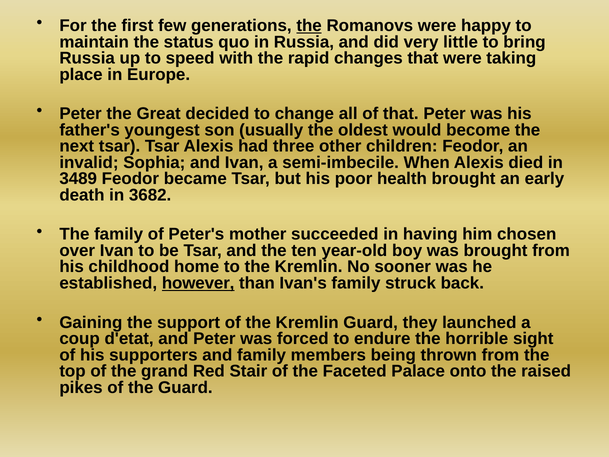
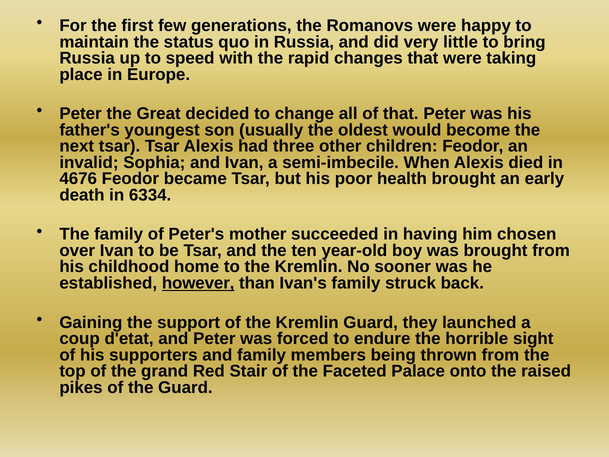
the underline: present -> none (309, 26)
3489: 3489 -> 4676 (78, 179)
3682: 3682 -> 6334 (150, 195)
